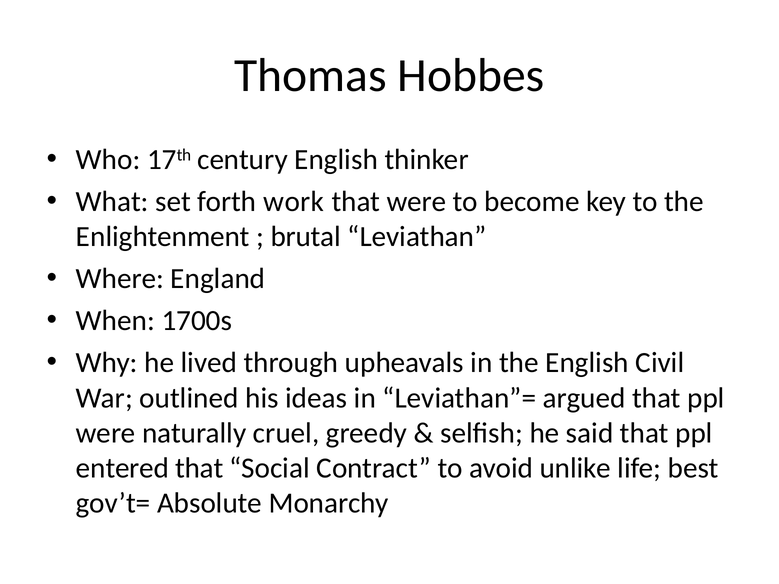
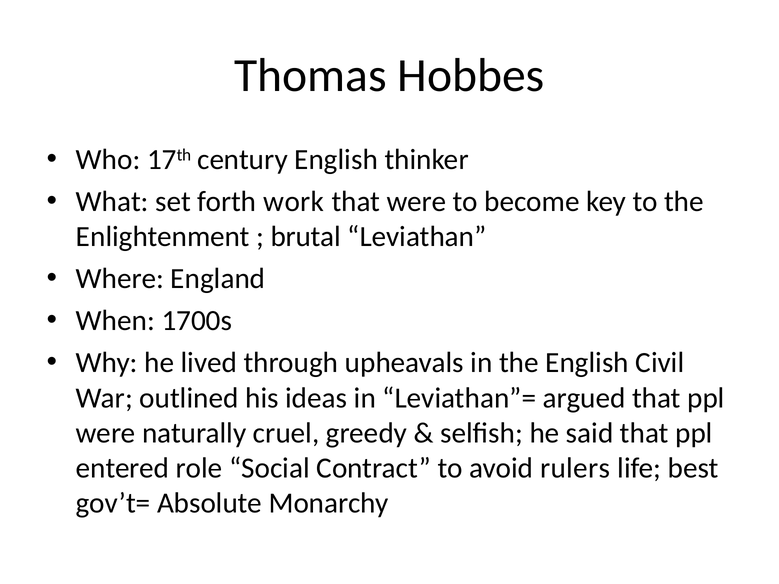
entered that: that -> role (199, 468)
unlike: unlike -> rulers (575, 468)
